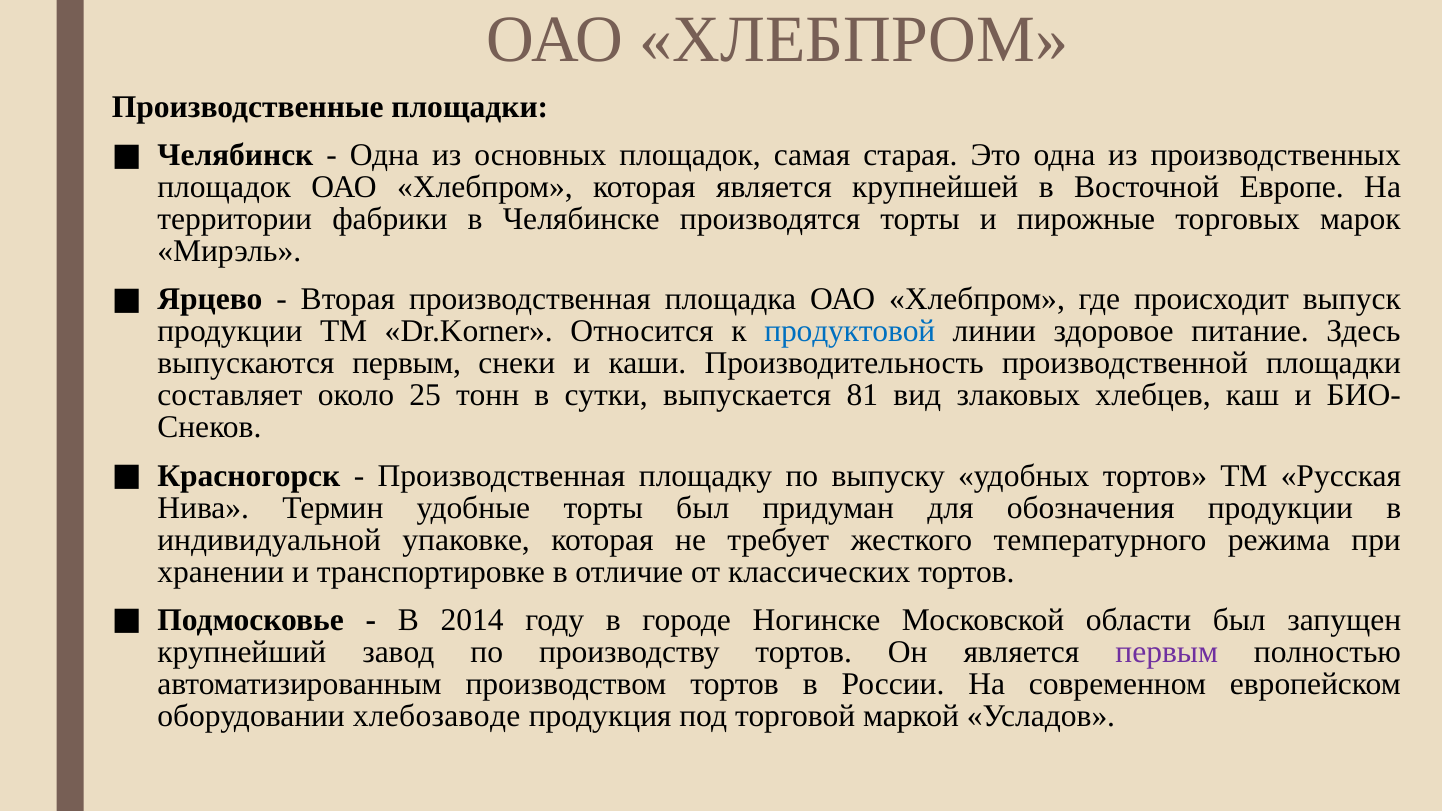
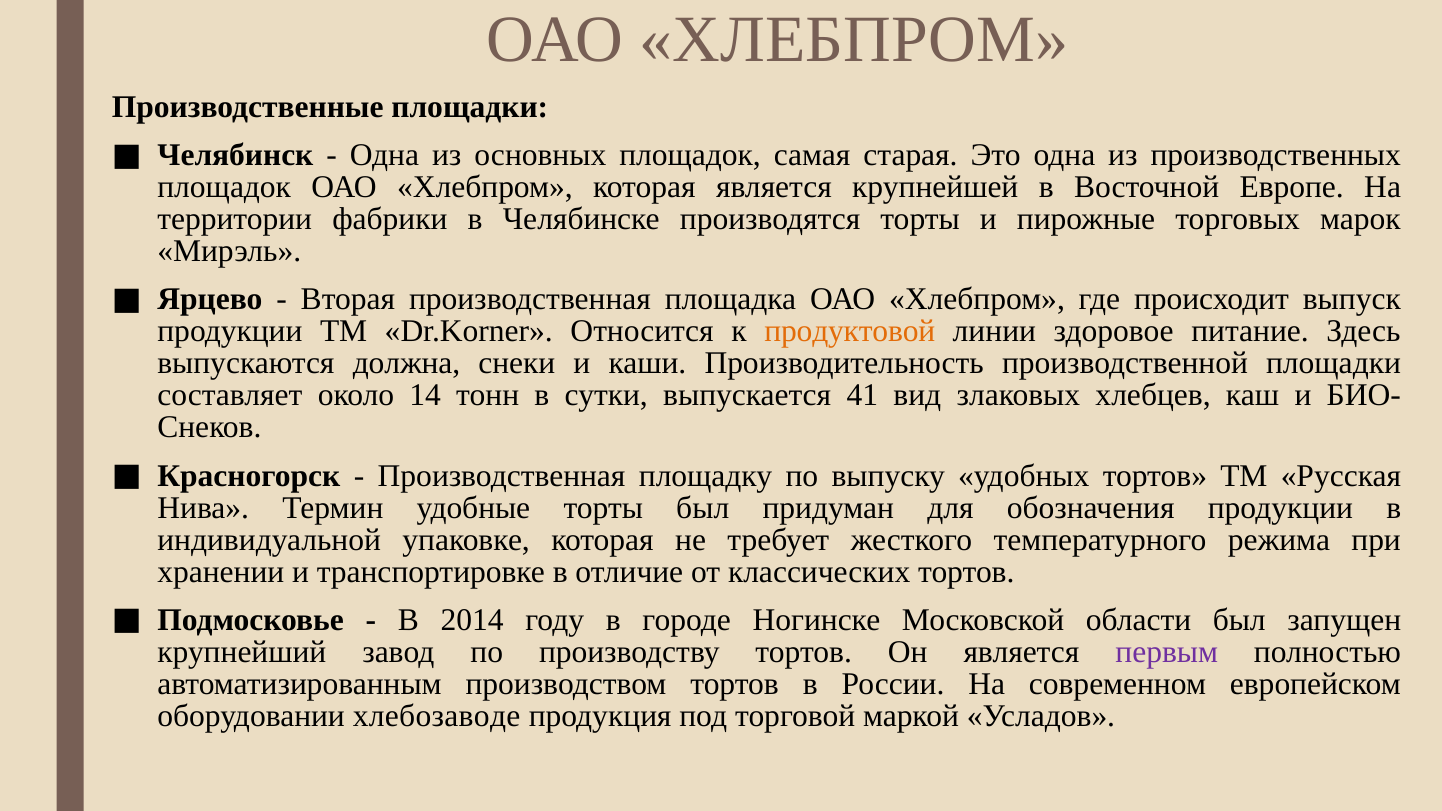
продуктовой colour: blue -> orange (850, 331)
выпускаются первым: первым -> должна (407, 363)
25: 25 -> 14 (425, 395)
81: 81 -> 41 (862, 395)
